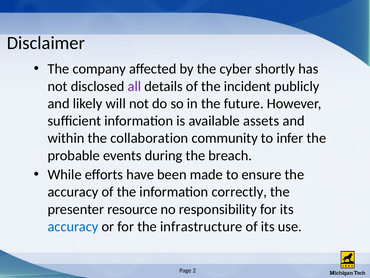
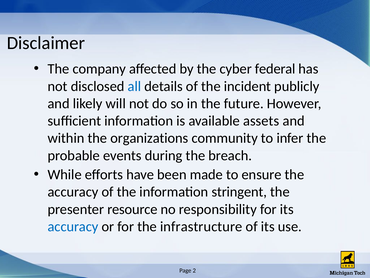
shortly: shortly -> federal (275, 69)
all colour: purple -> blue (134, 86)
collaboration: collaboration -> organizations (149, 138)
correctly: correctly -> stringent (239, 192)
